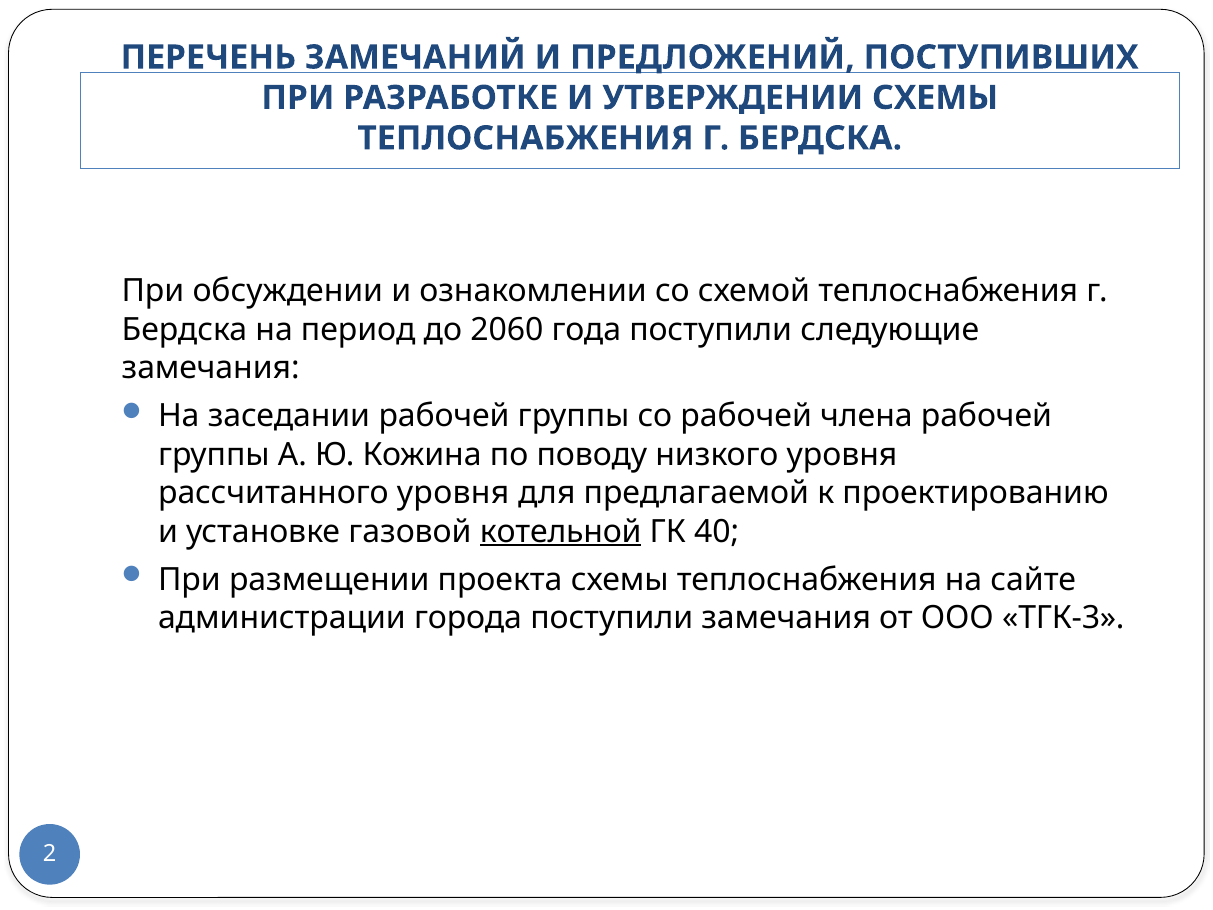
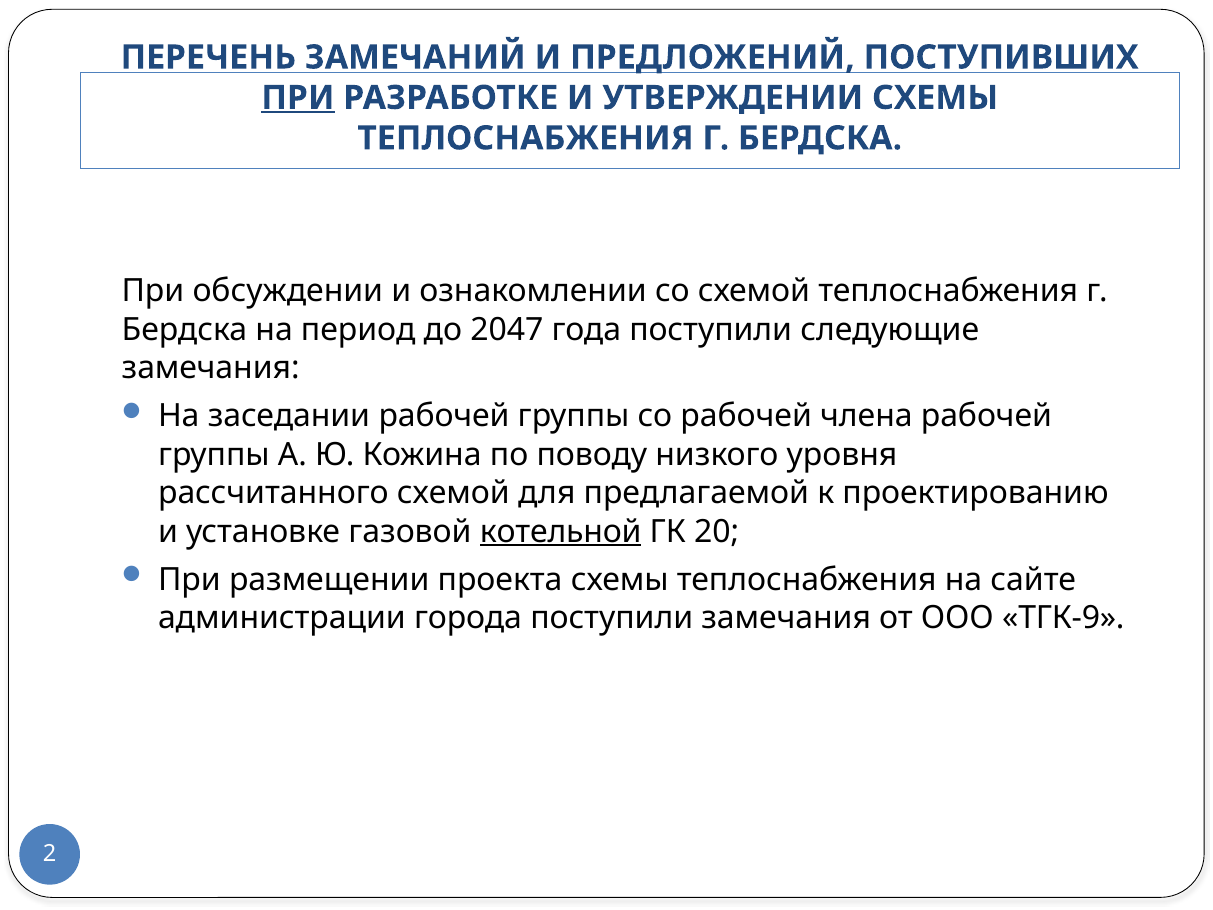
ПРИ underline: none -> present (298, 98)
2060: 2060 -> 2047 (507, 330)
рассчитанного уровня: уровня -> схемой (453, 493)
40: 40 -> 20 (717, 531)
ТГК-3: ТГК-3 -> ТГК-9 (1063, 618)
